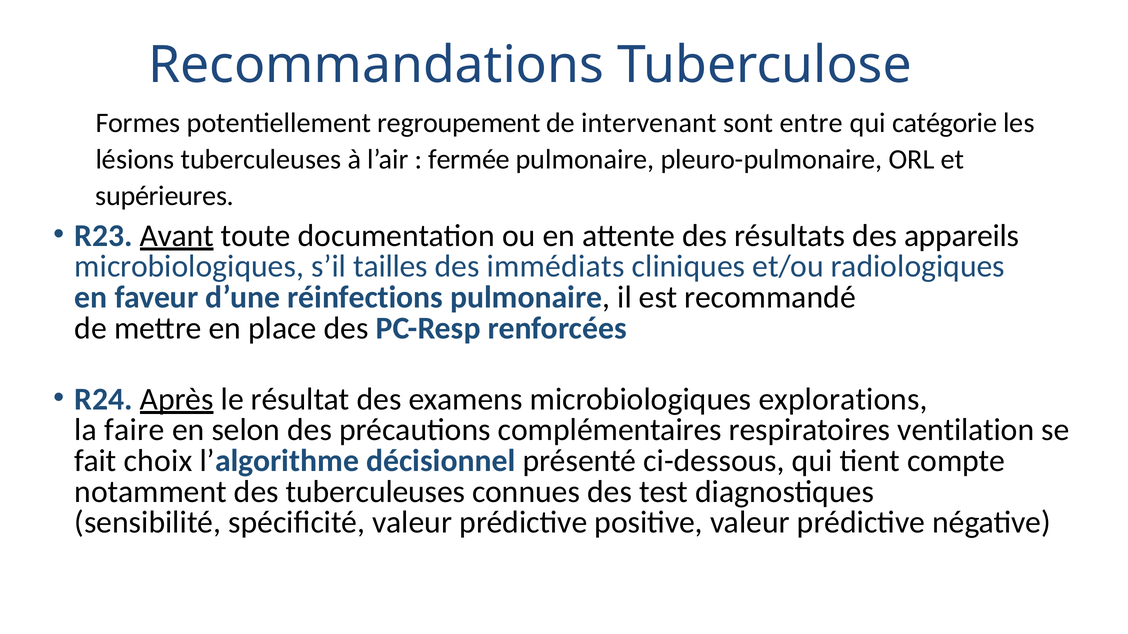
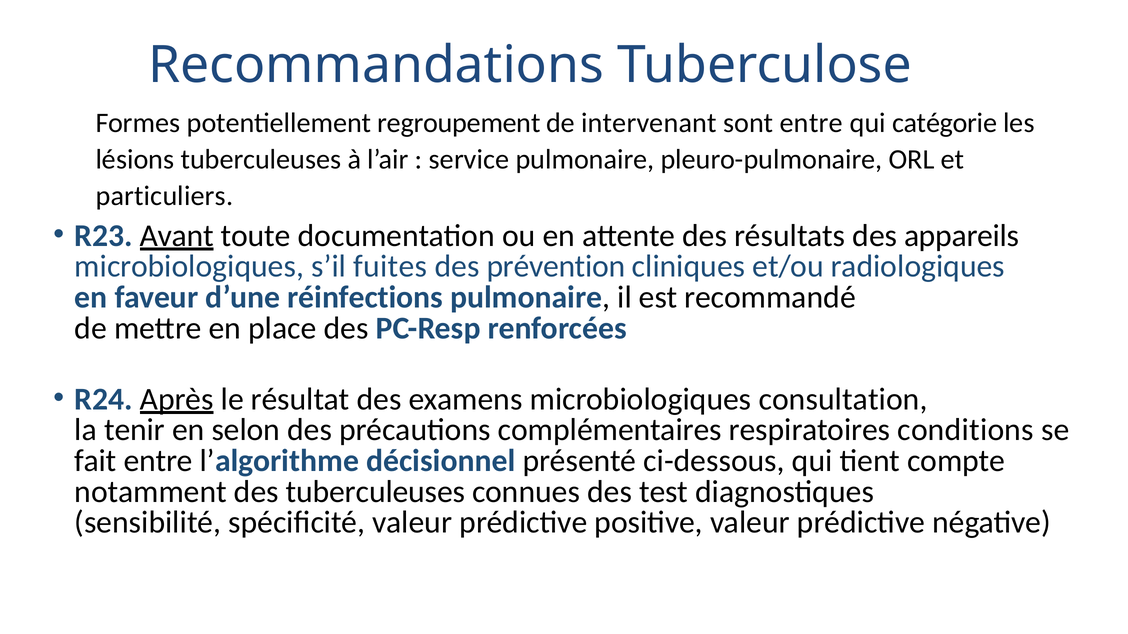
fermée: fermée -> service (469, 160)
supérieures: supérieures -> particuliers (164, 196)
tailles: tailles -> fuites (390, 267)
immédiats: immédiats -> prévention (556, 267)
explorations: explorations -> consultation (843, 399)
faire: faire -> tenir (134, 430)
ventilation: ventilation -> conditions (966, 430)
fait choix: choix -> entre (158, 461)
